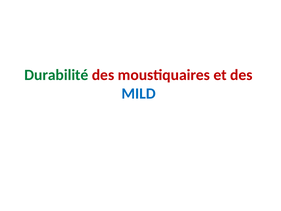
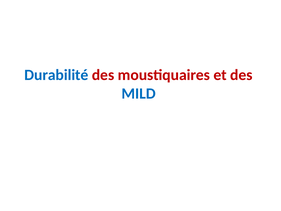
Durabilité colour: green -> blue (56, 75)
